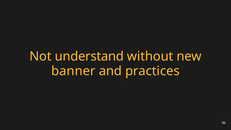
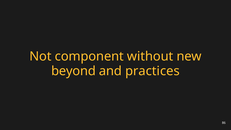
understand: understand -> component (89, 56)
banner: banner -> beyond (73, 71)
